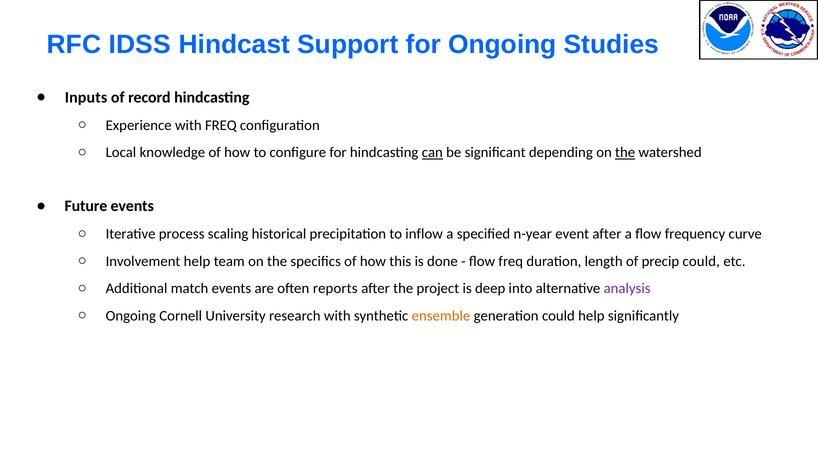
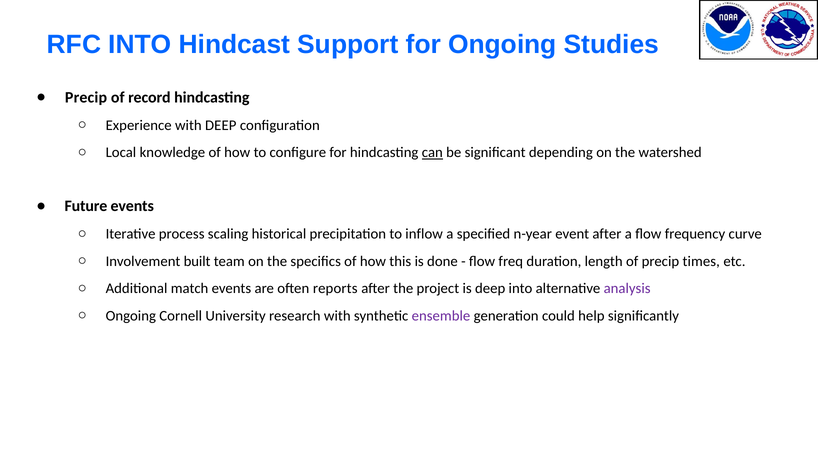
RFC IDSS: IDSS -> INTO (140, 44)
Inputs: Inputs -> Precip (86, 97)
with FREQ: FREQ -> DEEP (221, 125)
the underline: present -> none (625, 153)
Involvement help: help -> built (197, 261)
precip could: could -> times (701, 261)
ensemble colour: orange -> purple (441, 316)
